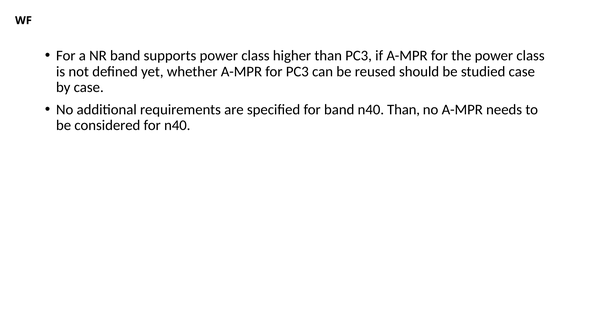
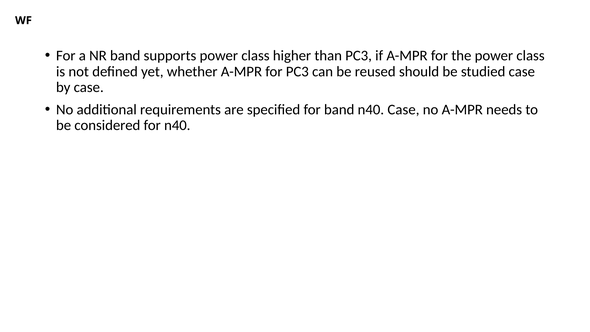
n40 Than: Than -> Case (403, 109)
